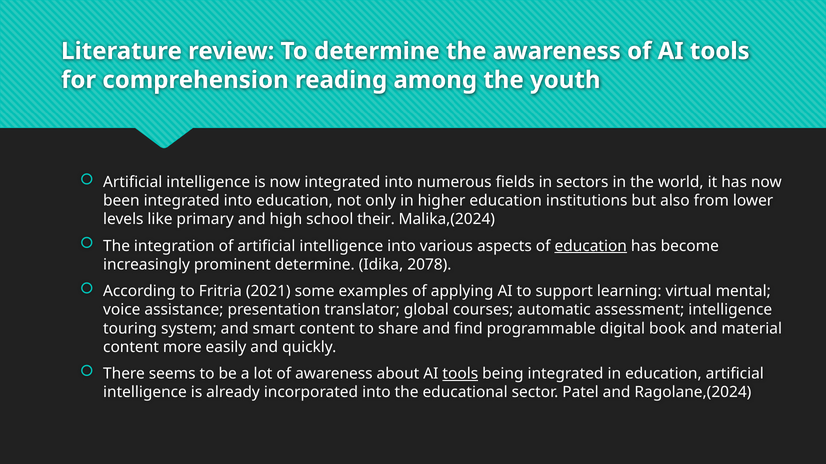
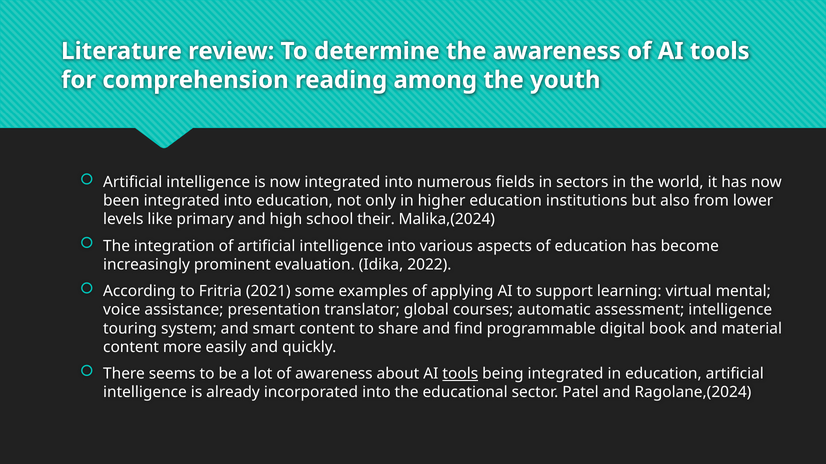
education underline: present -> none (591, 246)
prominent determine: determine -> evaluation (315, 265)
2078: 2078 -> 2022 (429, 265)
